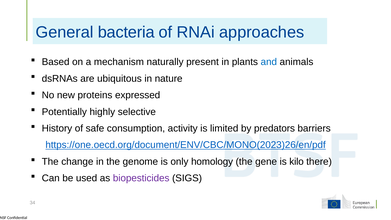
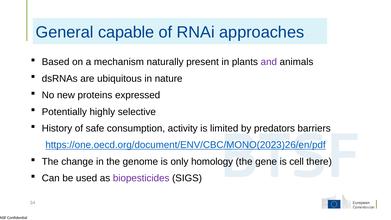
bacteria: bacteria -> capable (126, 32)
and colour: blue -> purple (269, 62)
kilo: kilo -> cell (297, 162)
